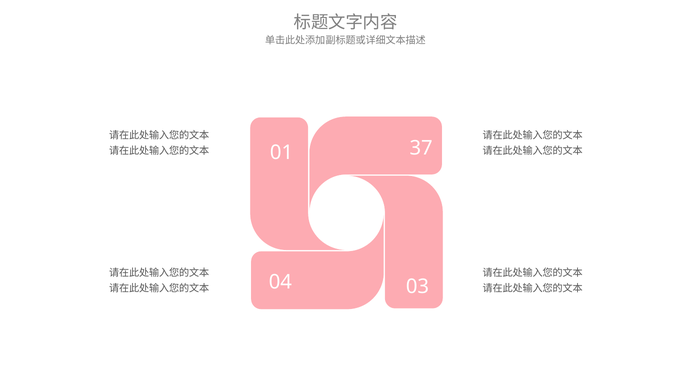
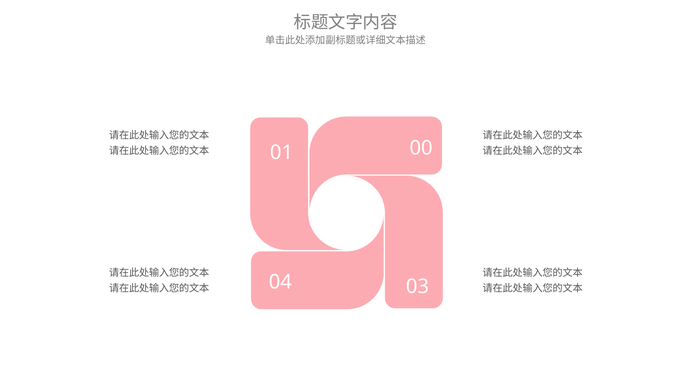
37: 37 -> 00 (421, 148)
